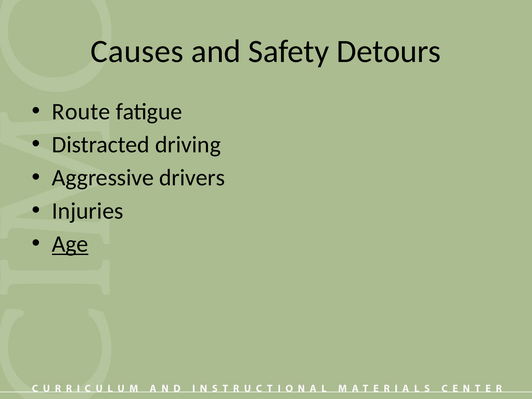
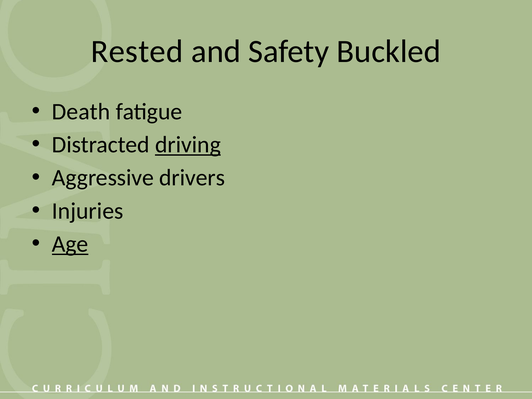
Causes: Causes -> Rested (137, 51)
Detours: Detours -> Buckled (389, 51)
Route: Route -> Death (81, 112)
driving underline: none -> present (188, 145)
